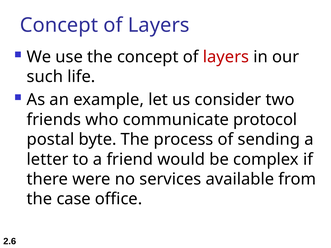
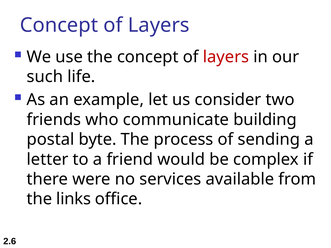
protocol: protocol -> building (265, 120)
case: case -> links (74, 199)
